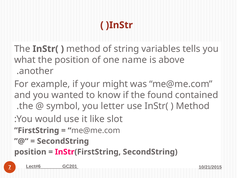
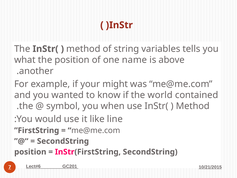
found: found -> world (160, 95)
letter: letter -> when (113, 106)
slot: slot -> line (115, 119)
